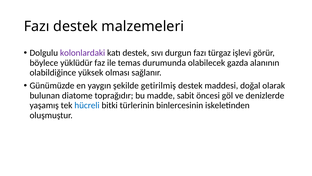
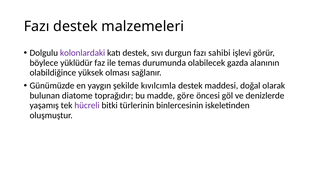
türgaz: türgaz -> sahibi (219, 53)
getirilmiş: getirilmiş -> kıvılcımla (158, 85)
sabit: sabit -> göre (186, 95)
hücreli colour: blue -> purple (87, 105)
